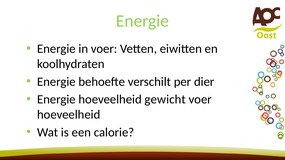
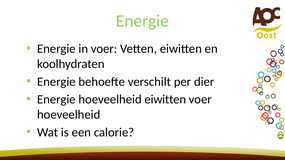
hoeveelheid gewicht: gewicht -> eiwitten (165, 100)
